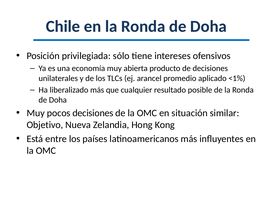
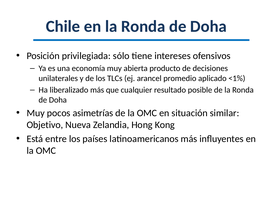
pocos decisiones: decisiones -> asimetrías (93, 113)
